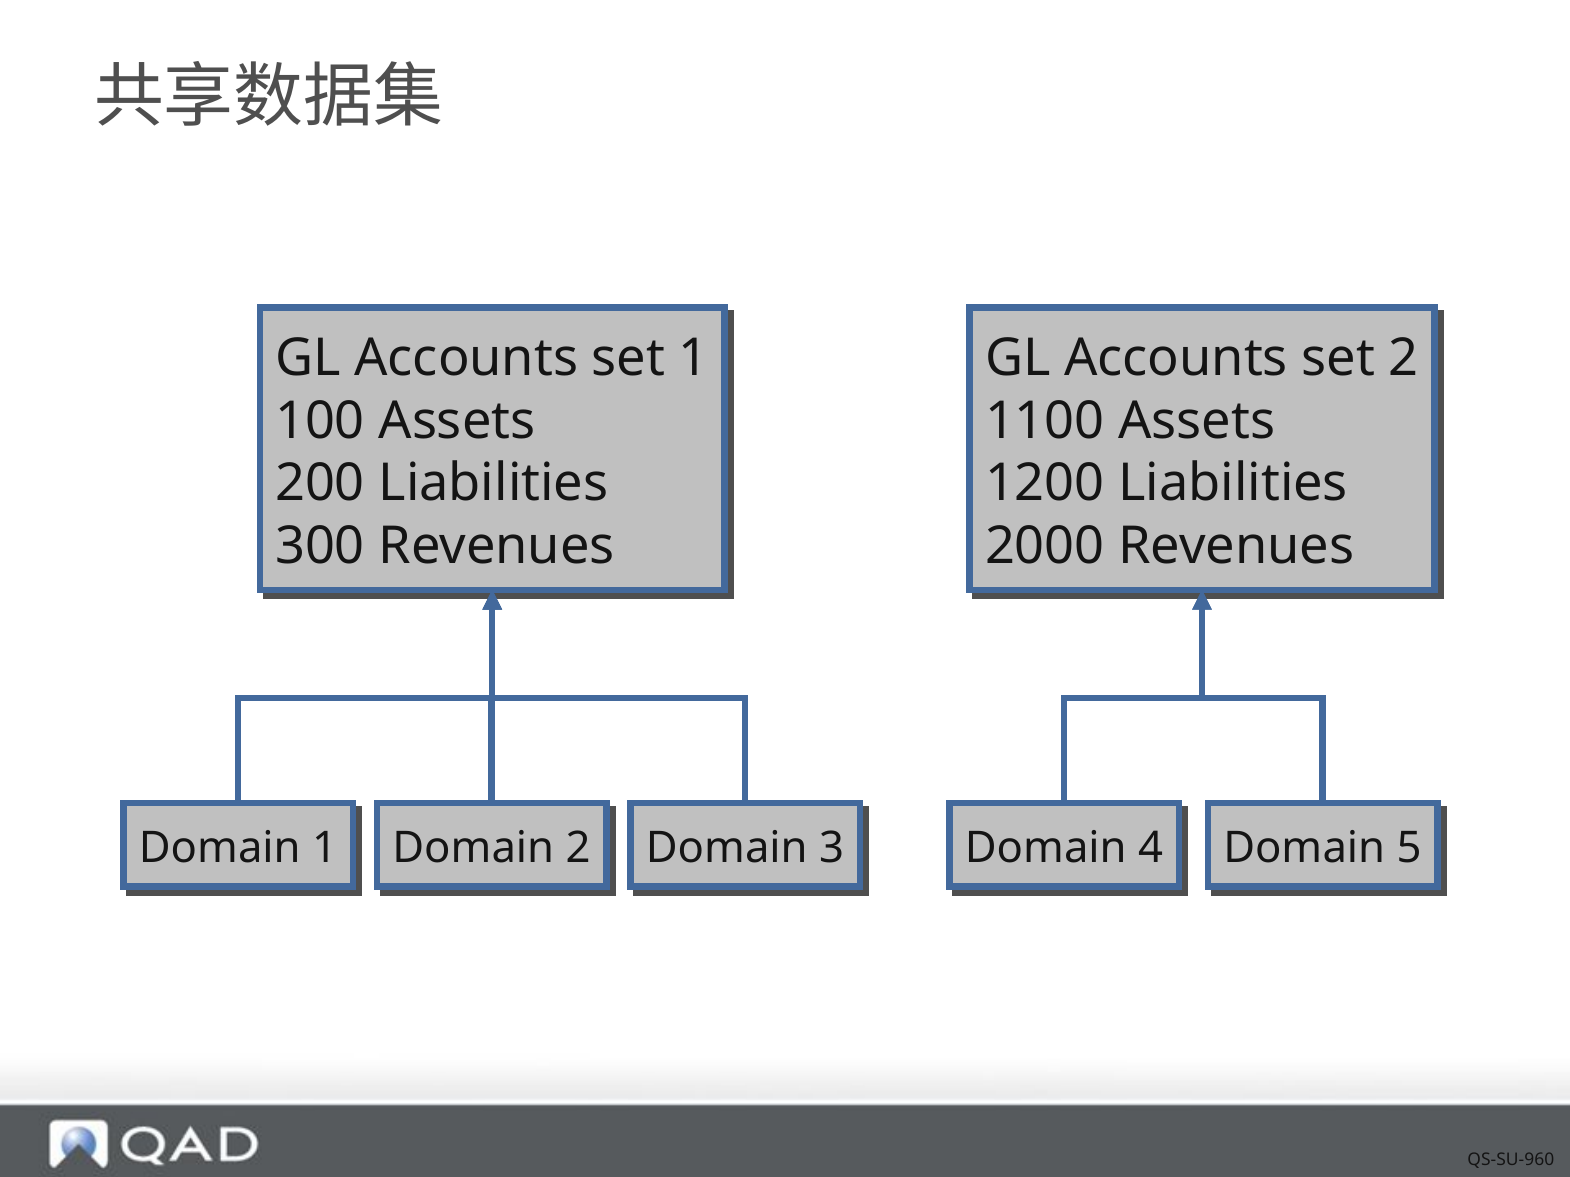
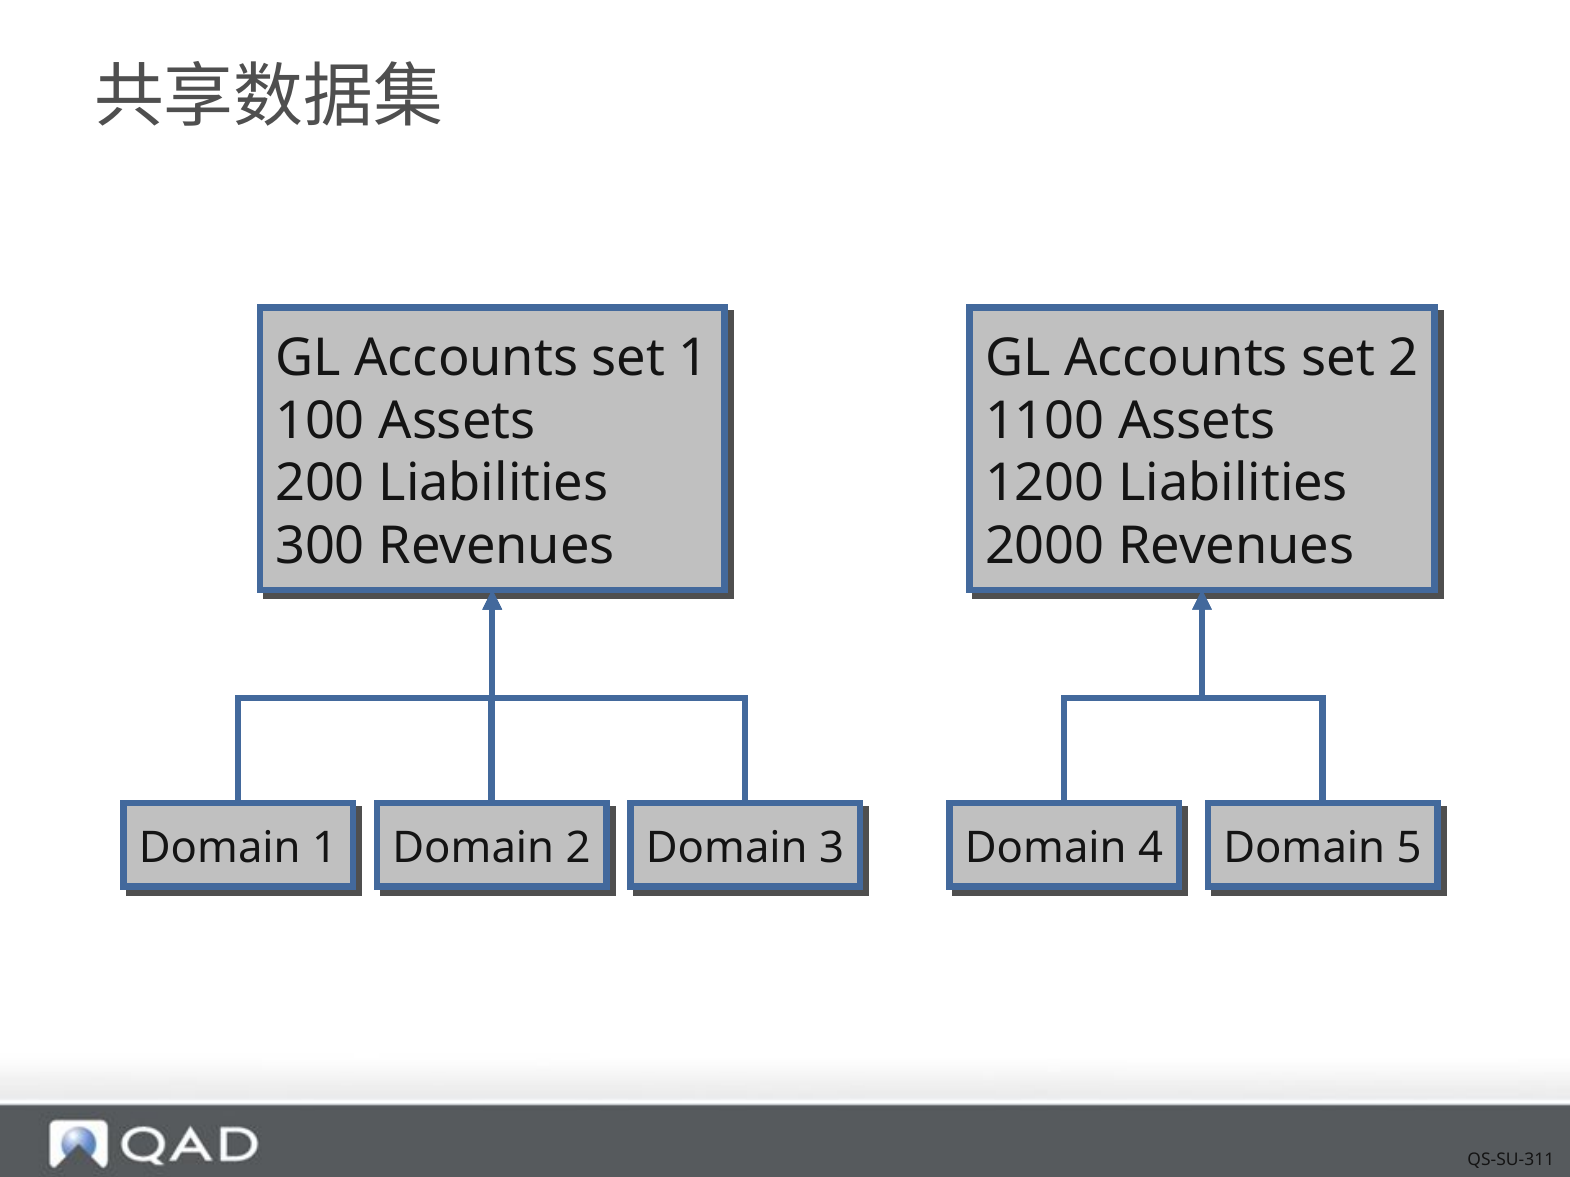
QS-SU-960: QS-SU-960 -> QS-SU-311 (1511, 1160)
